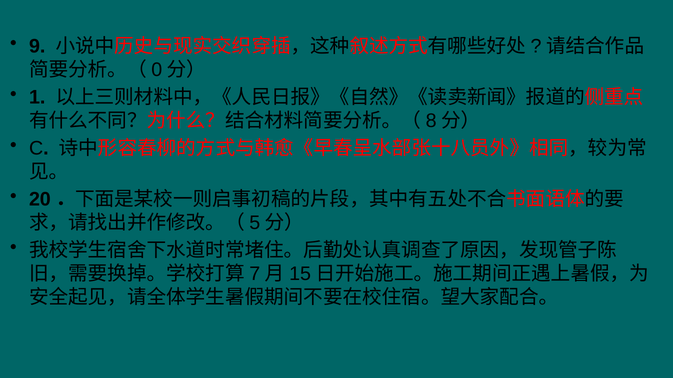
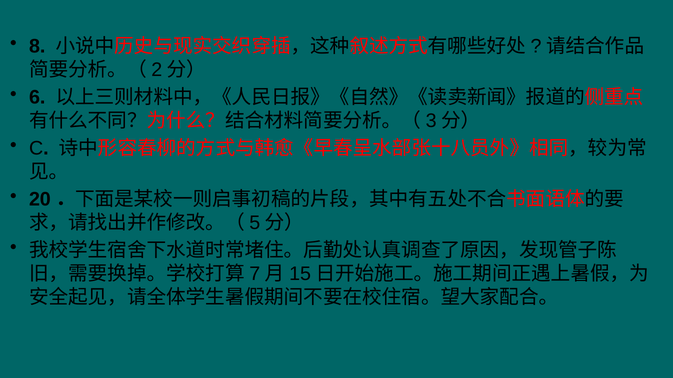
9: 9 -> 8 (37, 46)
0: 0 -> 2 (157, 70)
1: 1 -> 6 (37, 98)
8: 8 -> 3 (431, 121)
